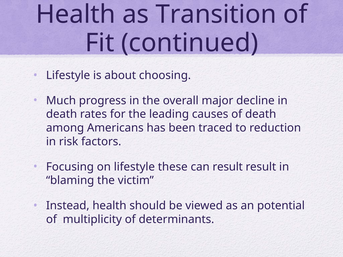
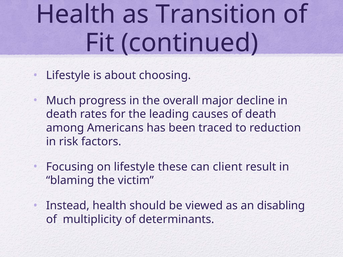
can result: result -> client (228, 167)
potential: potential -> disabling (281, 206)
